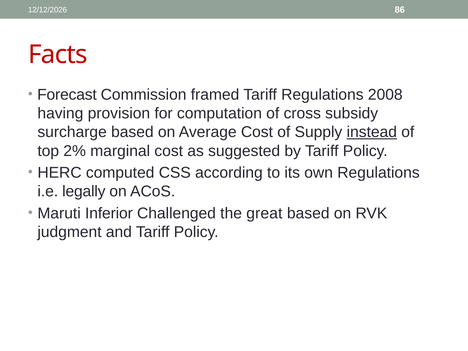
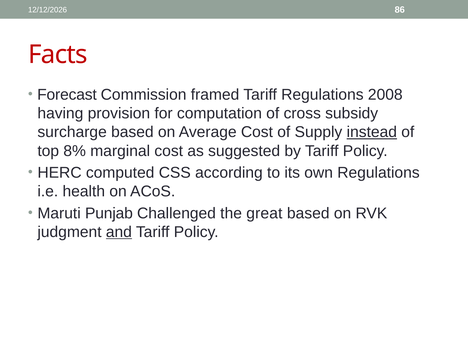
2%: 2% -> 8% (75, 151)
legally: legally -> health (84, 191)
Inferior: Inferior -> Punjab (109, 213)
and underline: none -> present (119, 232)
